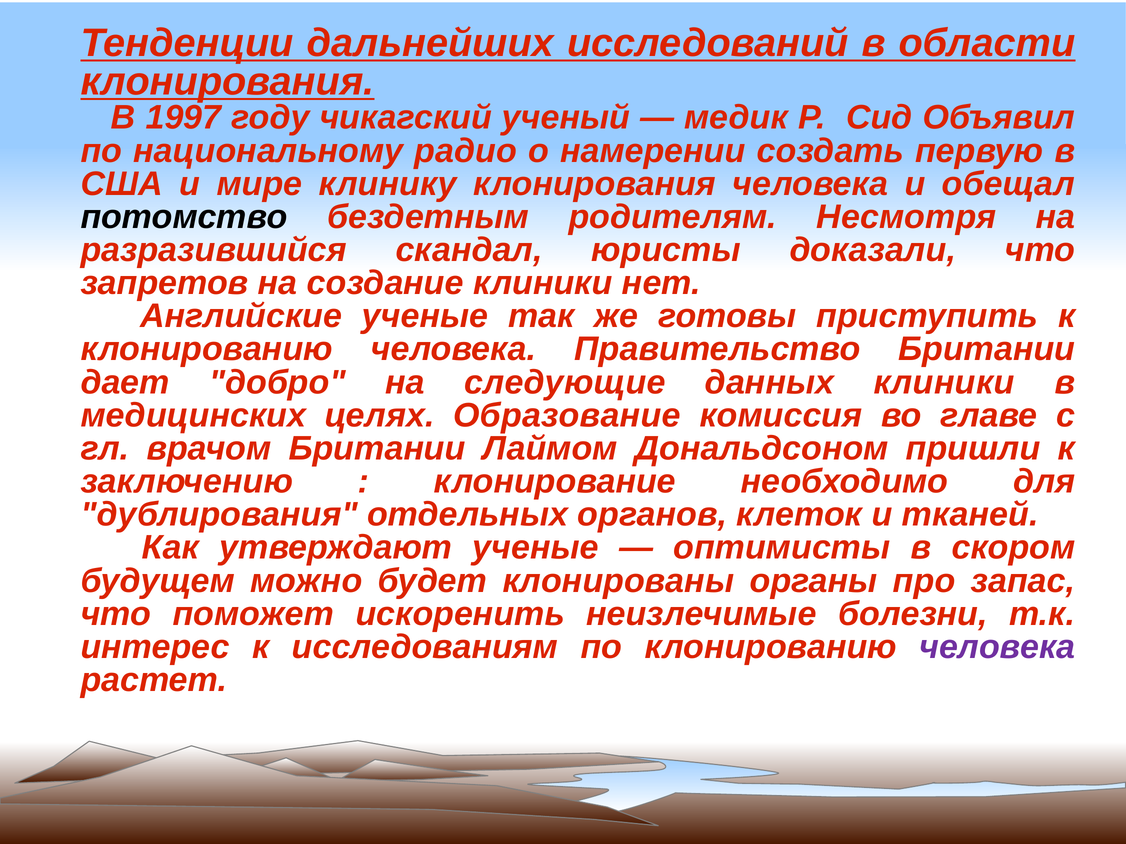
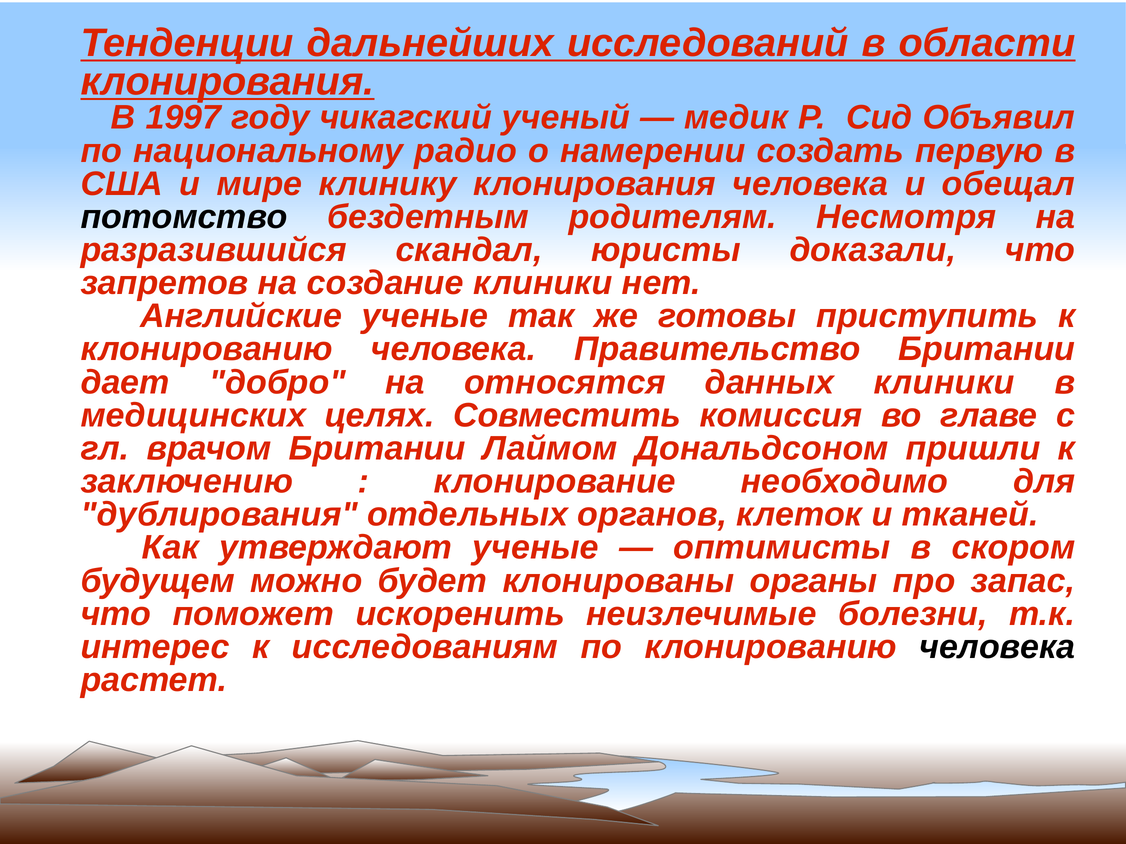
следующие: следующие -> относятся (565, 383)
Образование: Образование -> Совместить (567, 416)
человека colour: purple -> black (997, 647)
